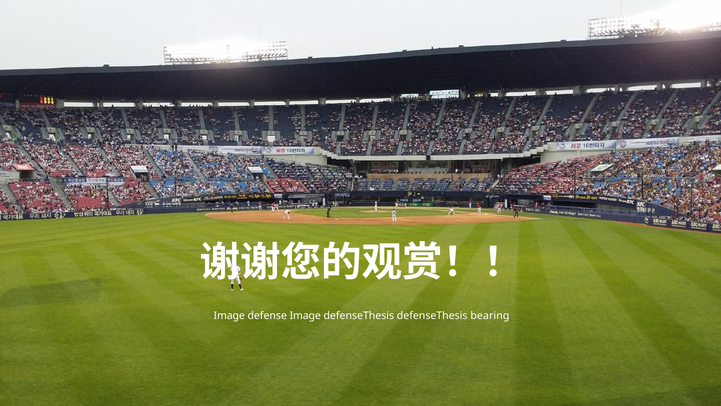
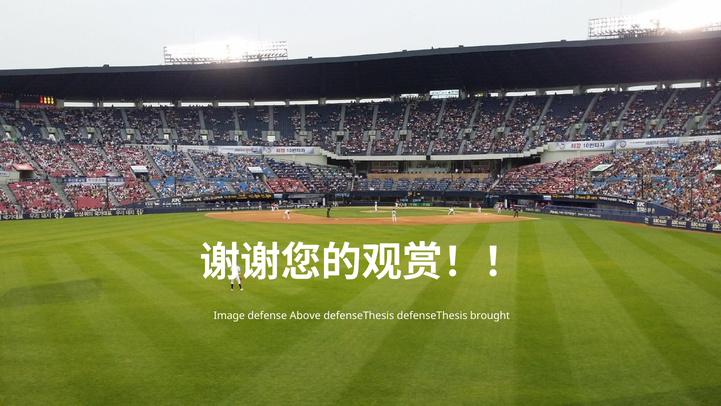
defense Image: Image -> Above (305, 316)
bearing: bearing -> brought (490, 316)
